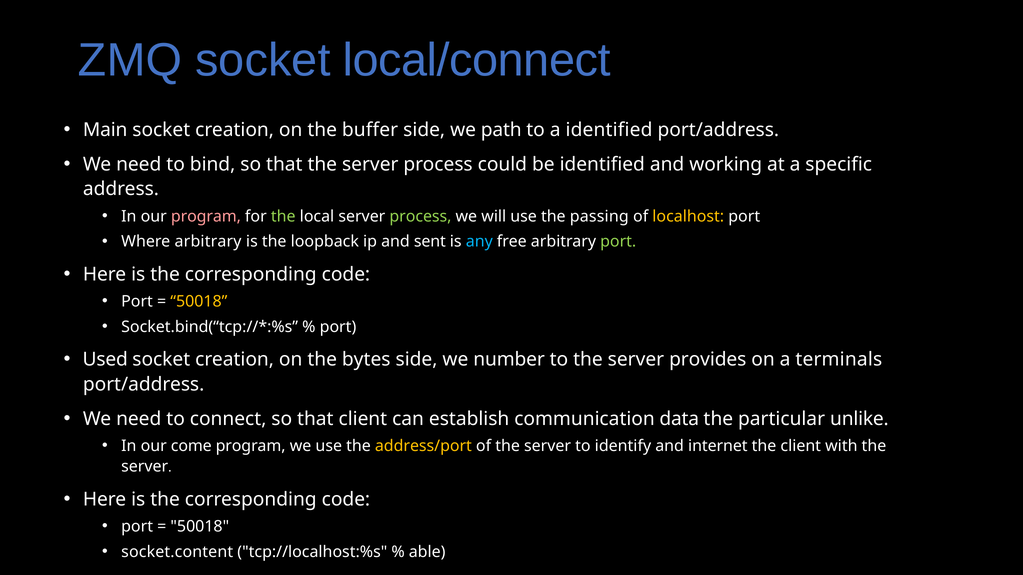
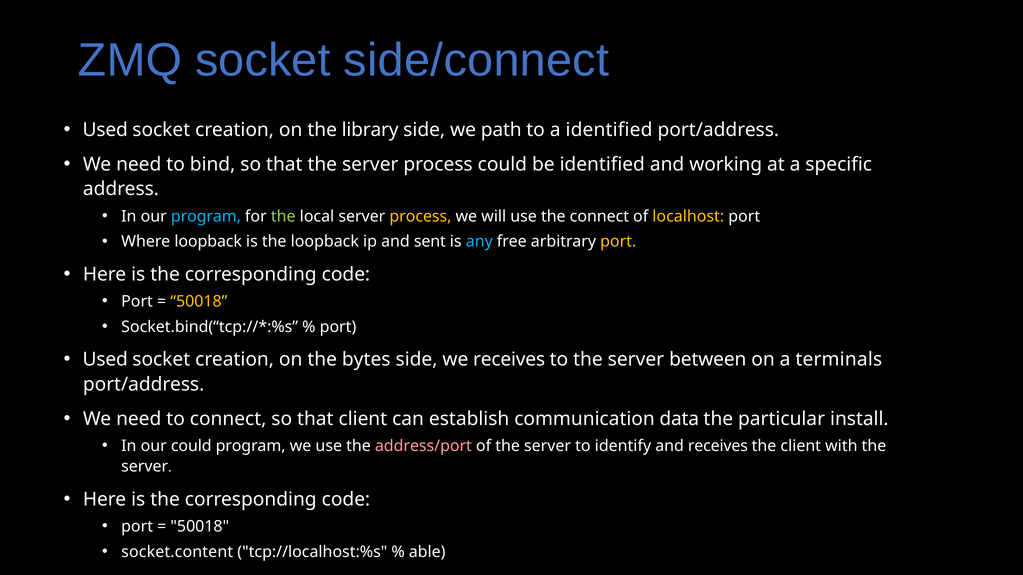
local/connect: local/connect -> side/connect (476, 61)
Main: Main -> Used (105, 130)
buffer: buffer -> library (370, 130)
program colour: pink -> light blue (206, 216)
process colour: light green -> yellow (420, 216)
the passing: passing -> connect (599, 216)
Where arbitrary: arbitrary -> loopback (208, 242)
port colour: light green -> yellow (618, 242)
we number: number -> receives (509, 360)
provides: provides -> between (708, 360)
unlike: unlike -> install (859, 419)
our come: come -> could (191, 446)
address/port colour: yellow -> pink (423, 446)
and internet: internet -> receives (718, 446)
